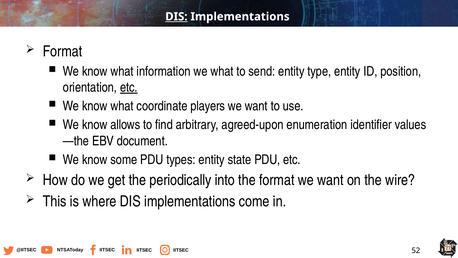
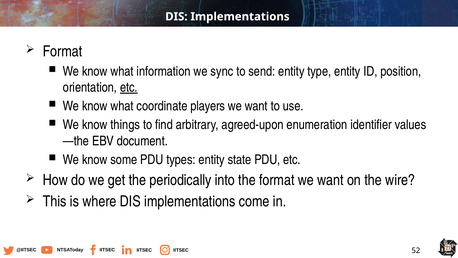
DIS underline: present -> none (176, 17)
we what: what -> sync (222, 71)
allows: allows -> things (125, 125)
